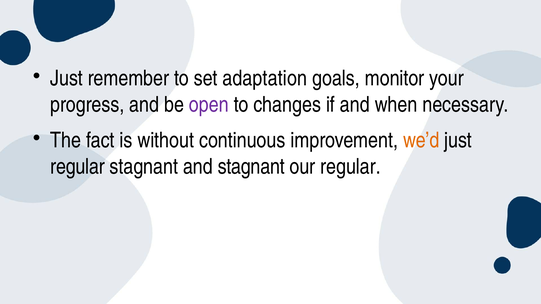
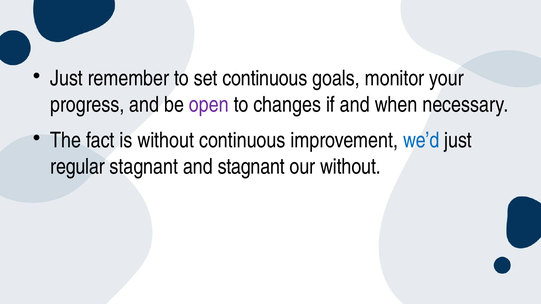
set adaptation: adaptation -> continuous (265, 79)
we’d colour: orange -> blue (421, 141)
our regular: regular -> without (351, 167)
